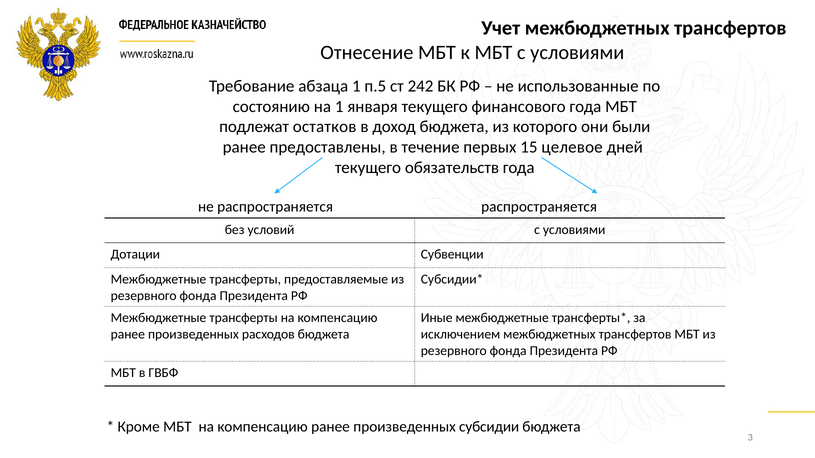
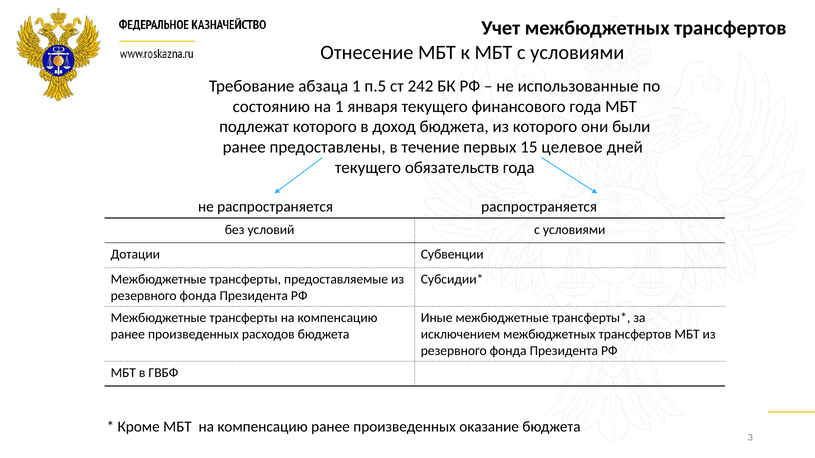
подлежат остатков: остатков -> которого (325, 127)
субсидии: субсидии -> оказание (489, 427)
